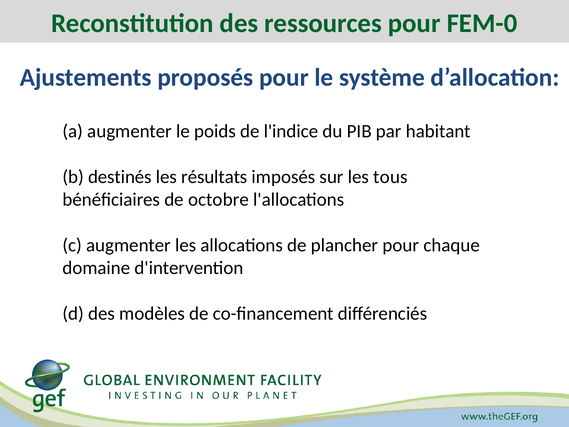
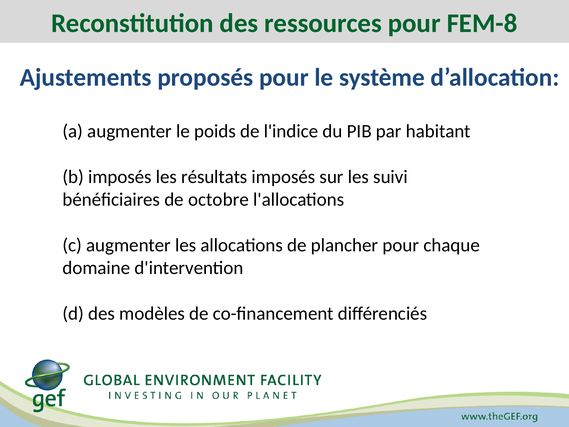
FEM-0: FEM-0 -> FEM-8 (482, 23)
b destinés: destinés -> imposés (120, 177)
tous: tous -> suivi (391, 177)
